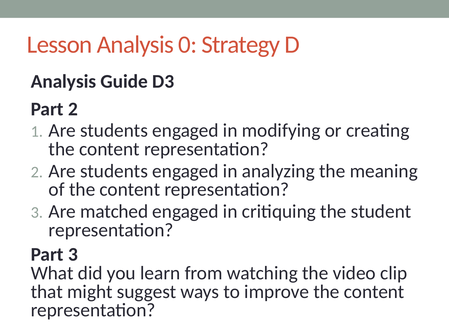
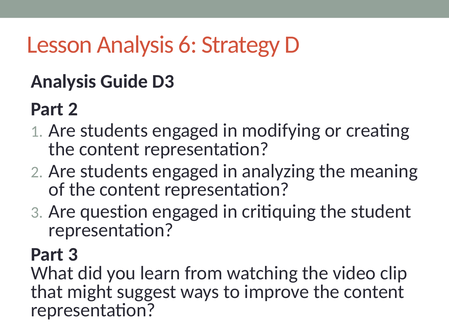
0: 0 -> 6 (188, 45)
matched: matched -> question (114, 212)
